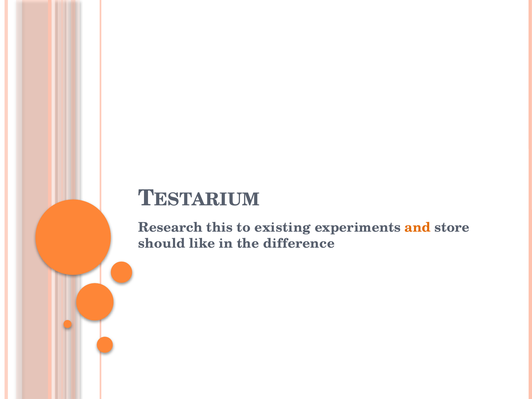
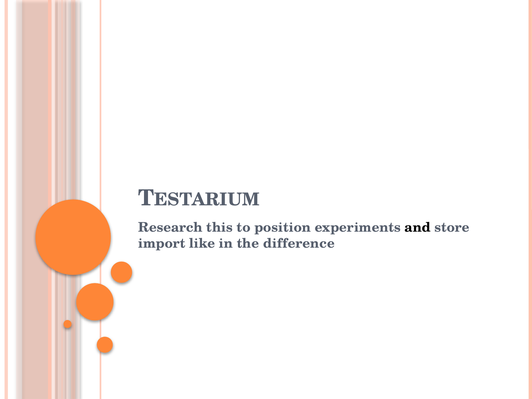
existing: existing -> position (283, 228)
and colour: orange -> black (418, 228)
should: should -> import (162, 244)
